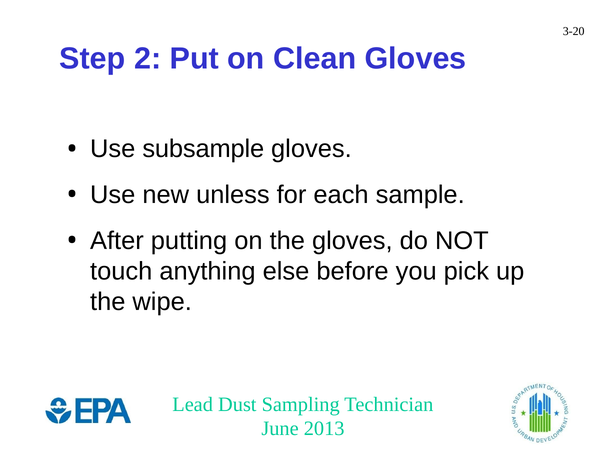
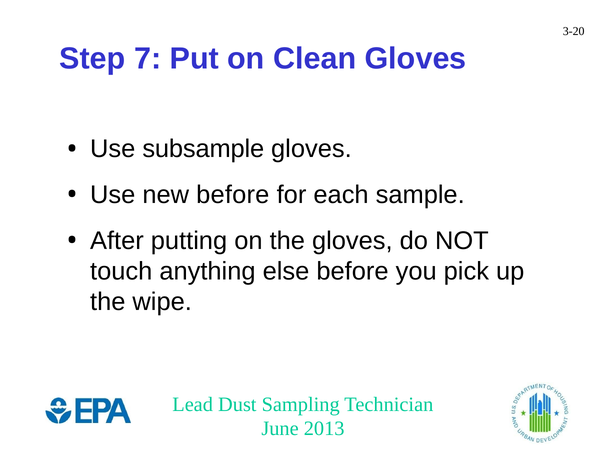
2: 2 -> 7 (148, 59)
new unless: unless -> before (233, 195)
